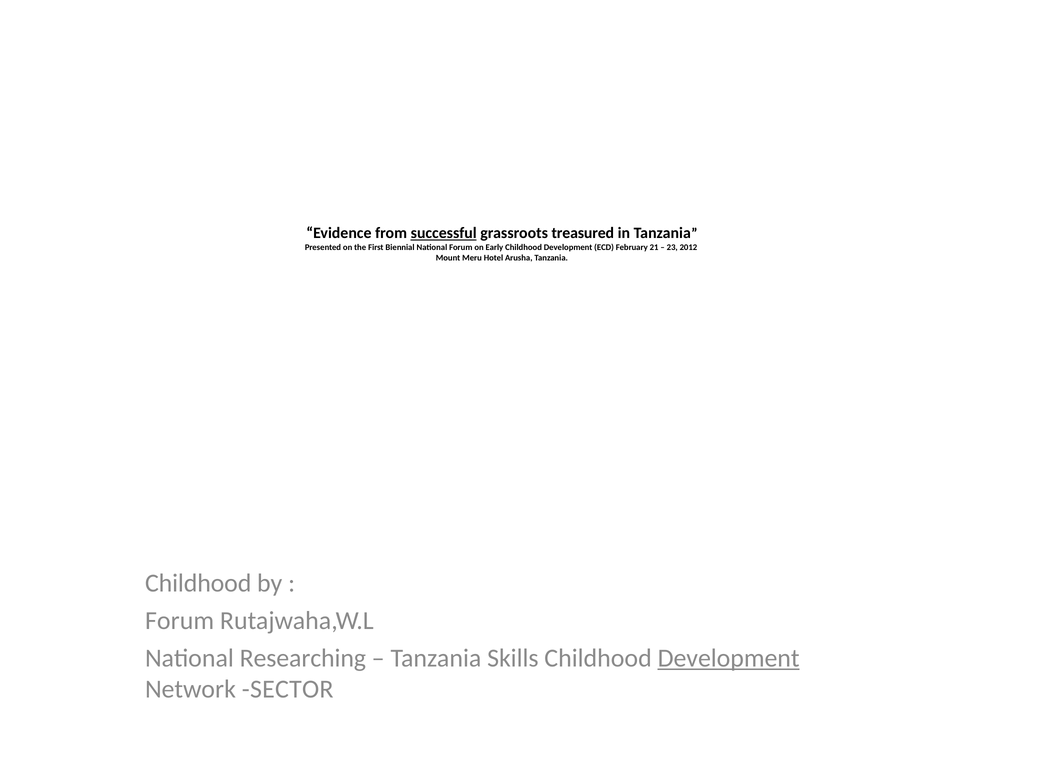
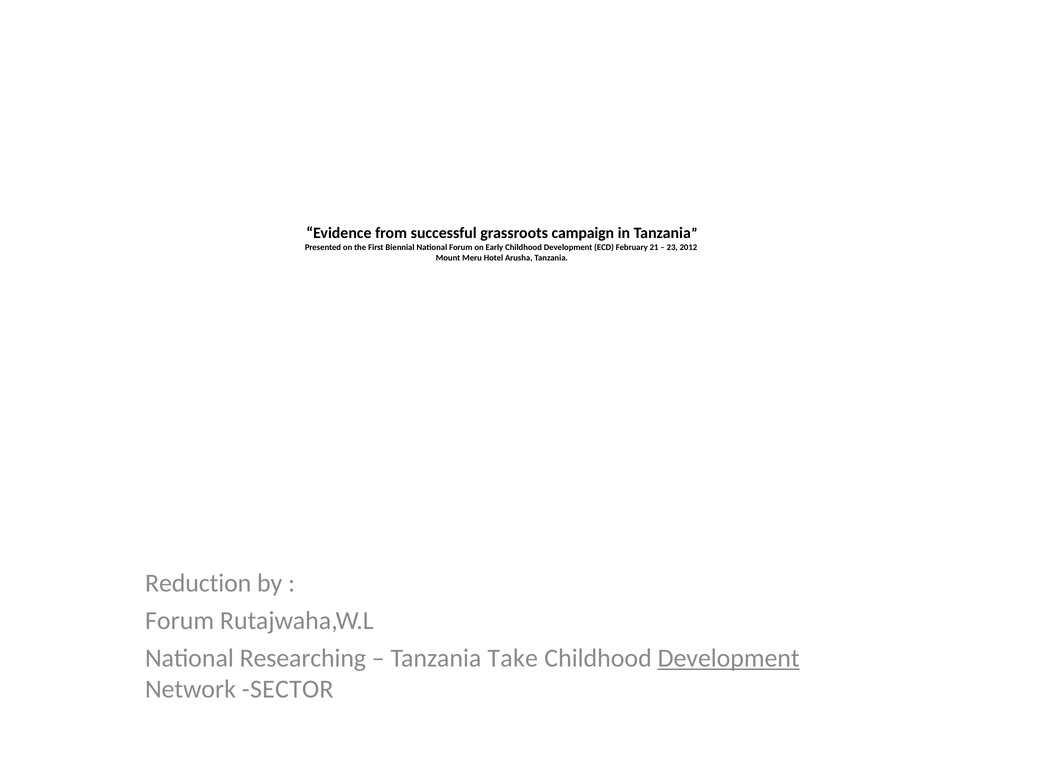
successful underline: present -> none (444, 233)
treasured: treasured -> campaign (583, 233)
Childhood: Childhood -> Reduction (198, 583)
Skills: Skills -> Take (513, 658)
